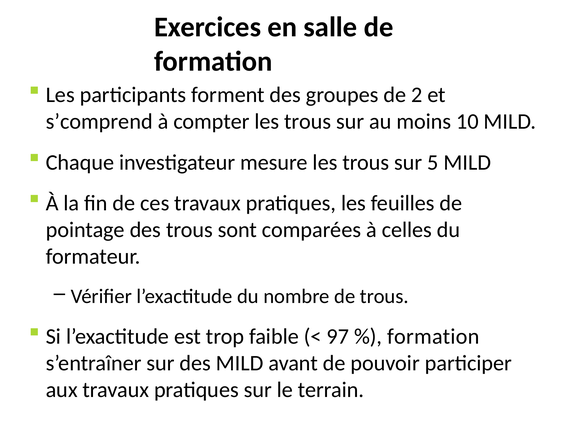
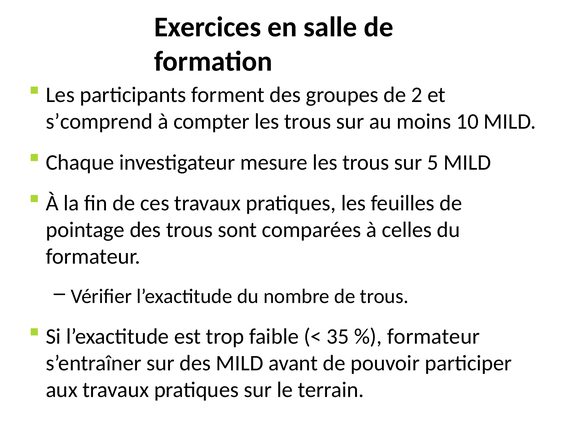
97: 97 -> 35 (338, 337)
formation: formation -> formateur (433, 337)
